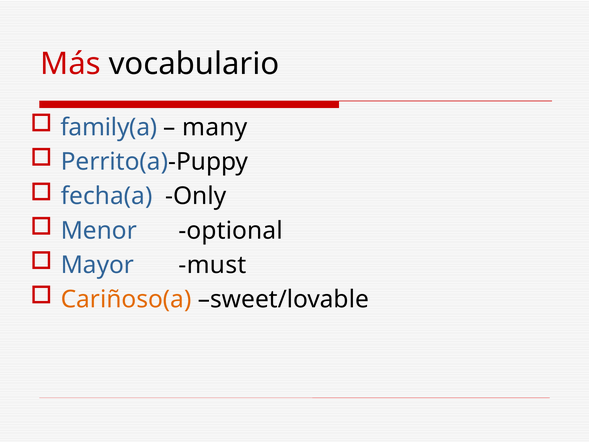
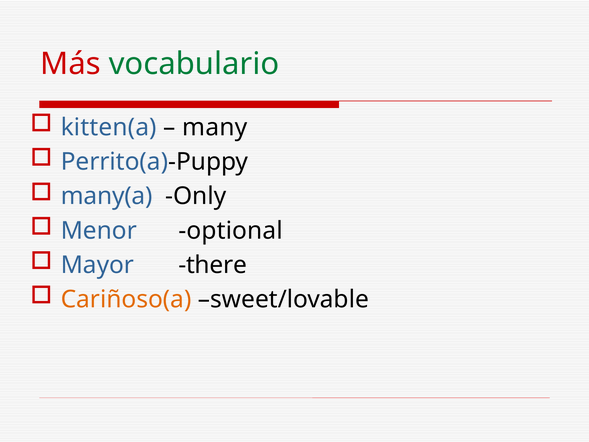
vocabulario colour: black -> green (194, 64)
family(a: family(a -> kitten(a (109, 127)
fecha(a: fecha(a -> many(a (107, 196)
must: must -> there (213, 265)
